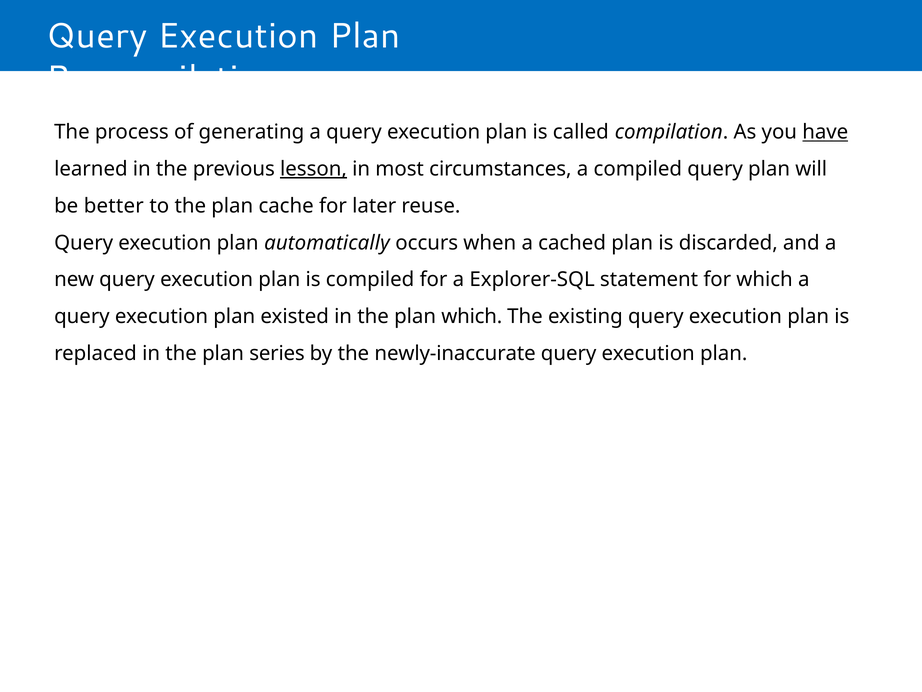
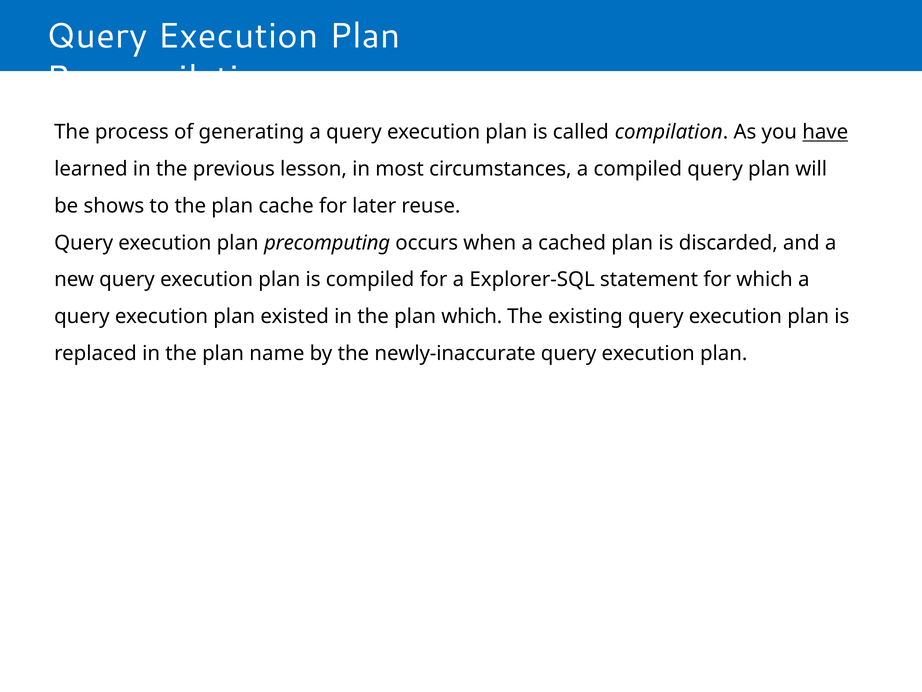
lesson underline: present -> none (313, 169)
better: better -> shows (114, 206)
automatically: automatically -> precomputing (327, 243)
series: series -> name (277, 353)
